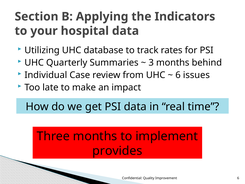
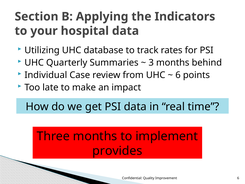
issues: issues -> points (196, 75)
